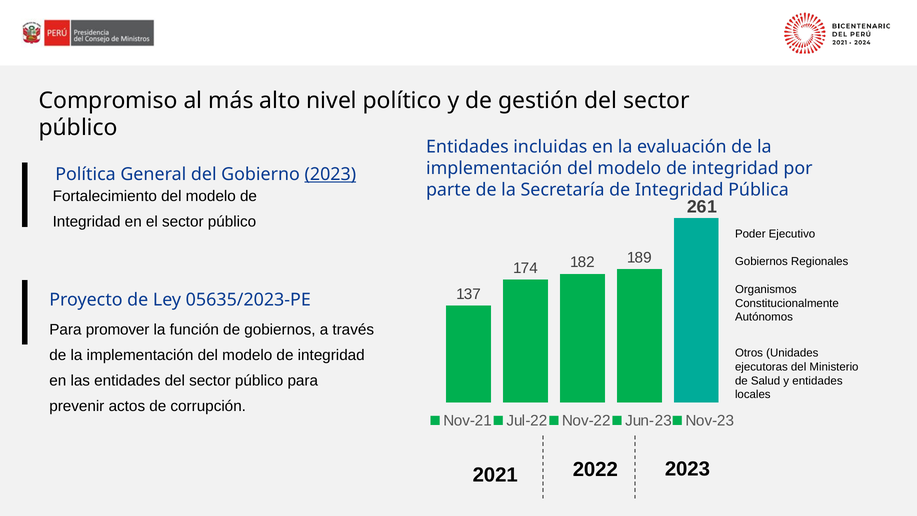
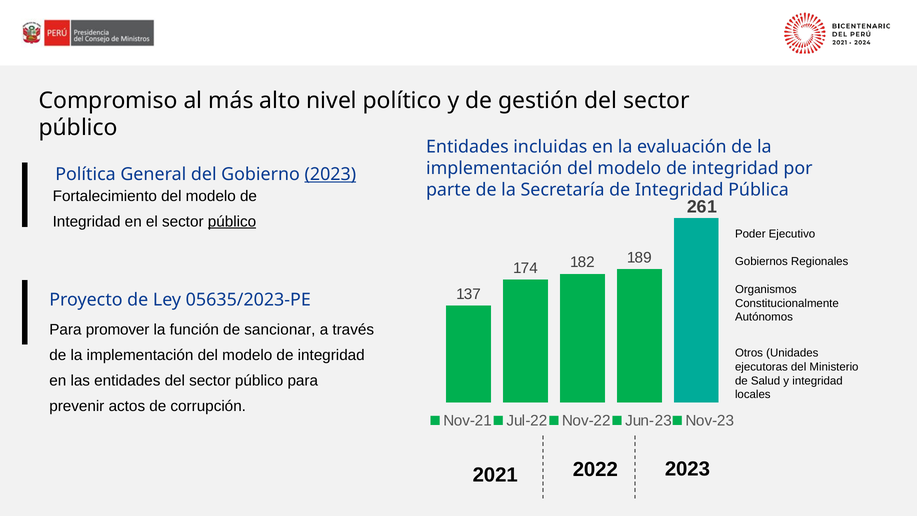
público underline: none -> present (232, 222)
de gobiernos: gobiernos -> sancionar (280, 329)
y entidades: entidades -> integridad (818, 381)
